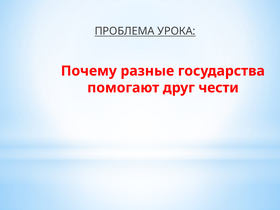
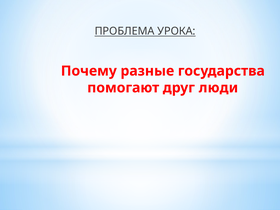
чести: чести -> люди (218, 88)
